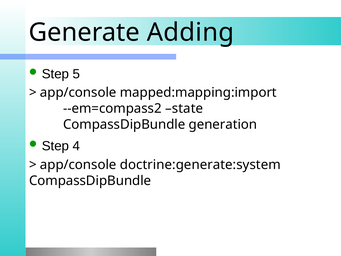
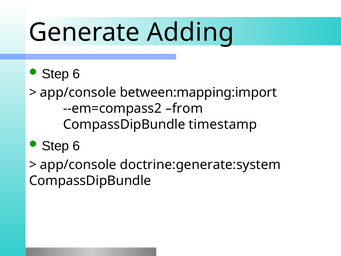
5: 5 -> 6 (76, 74)
mapped:mapping:import: mapped:mapping:import -> between:mapping:import (198, 93)
state: state -> from (184, 108)
generation: generation -> timestamp (223, 124)
4: 4 -> 6 (76, 146)
